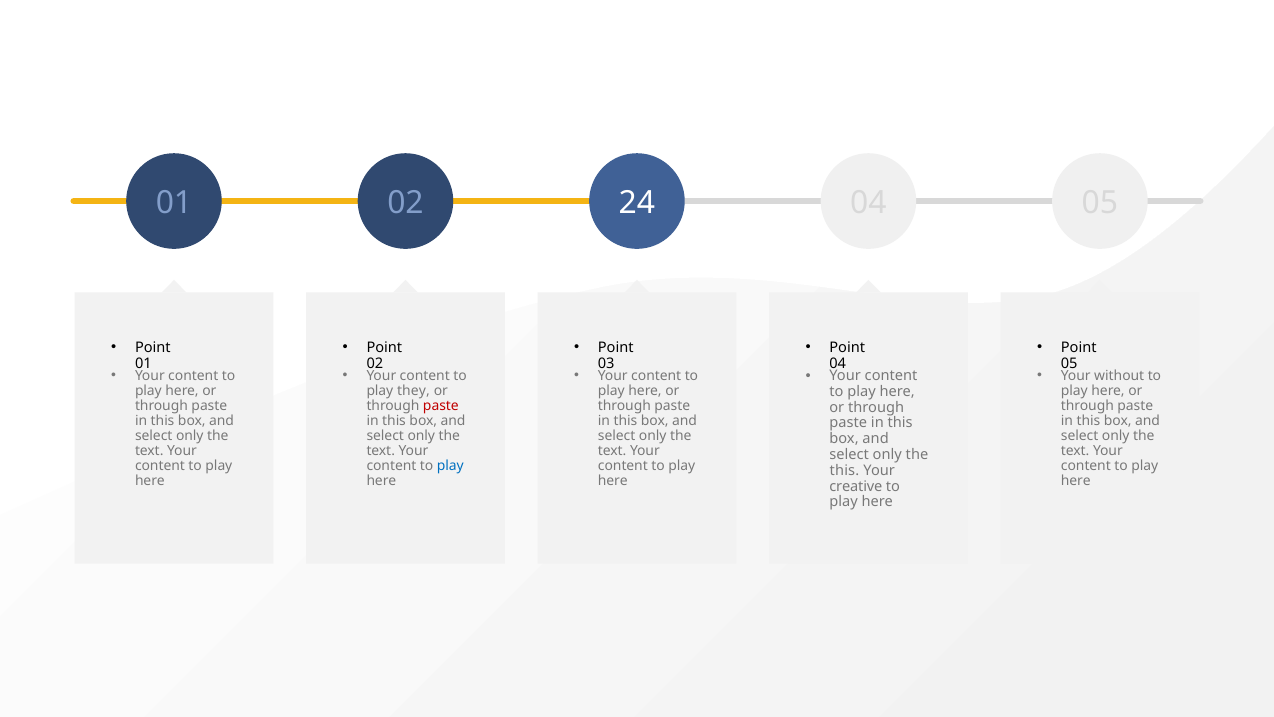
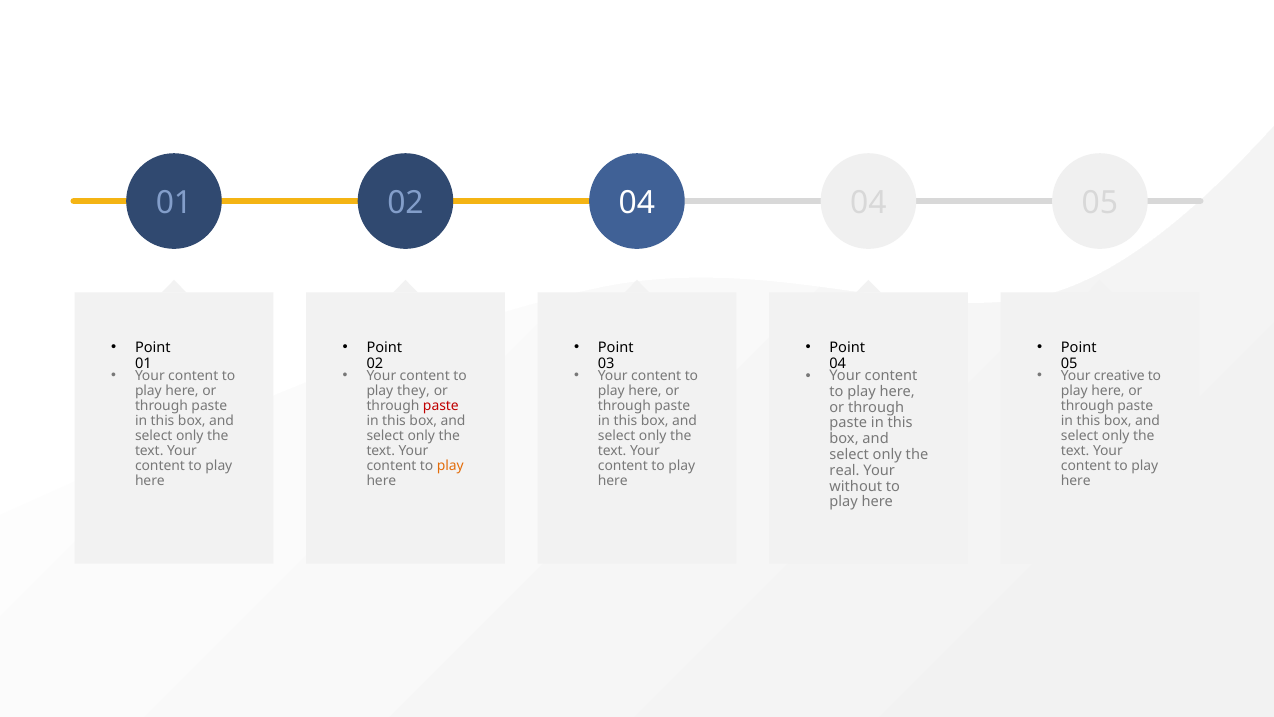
02 24: 24 -> 04 (637, 203)
without: without -> creative (1119, 375)
play colour: blue -> orange (450, 466)
this: this -> real (845, 470)
creative: creative -> without (856, 486)
